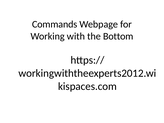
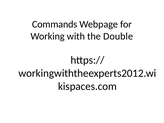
Bottom: Bottom -> Double (118, 36)
